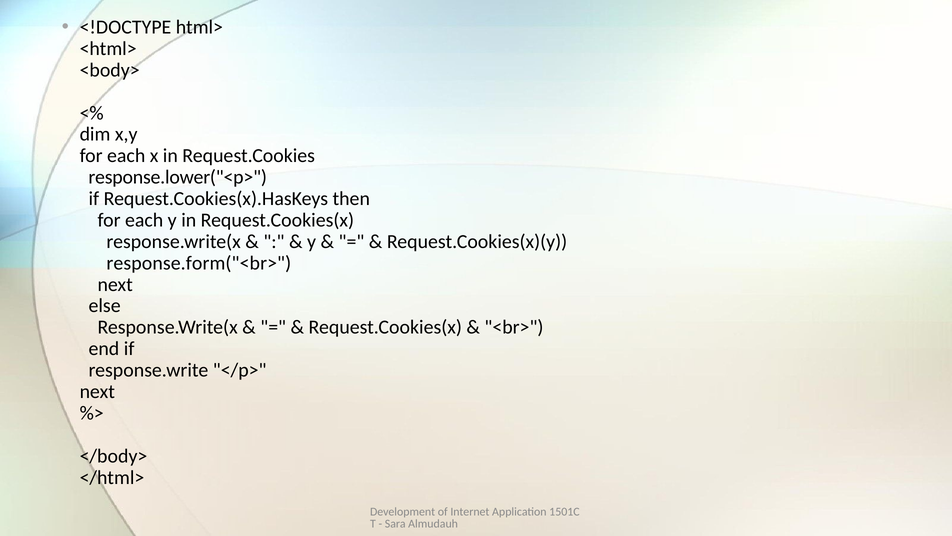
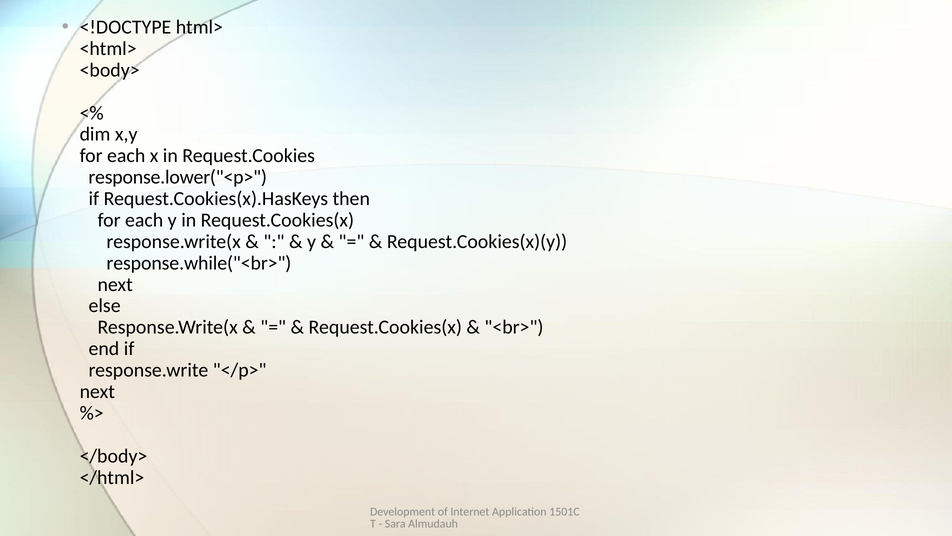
response.form("<br>: response.form("<br> -> response.while("<br> (199, 263)
